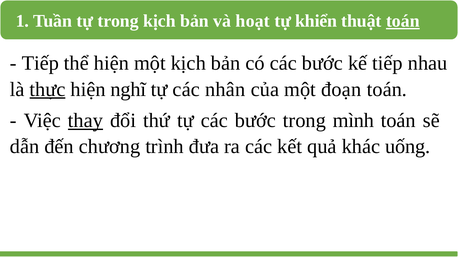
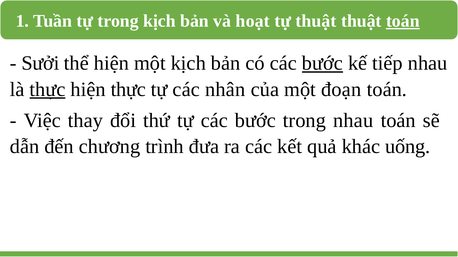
tự khiển: khiển -> thuật (316, 21)
Tiếp: Tiếp -> Sưởi (40, 63)
bước underline: none -> present (322, 63)
hiện nghĩ: nghĩ -> thực (128, 90)
thay underline: present -> none (85, 121)
trong mình: mình -> nhau (353, 121)
